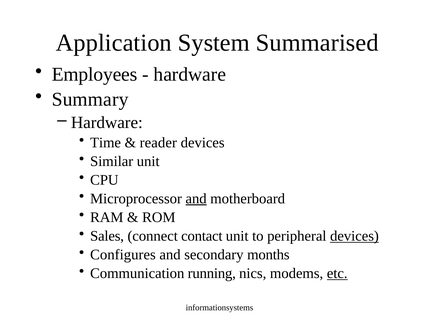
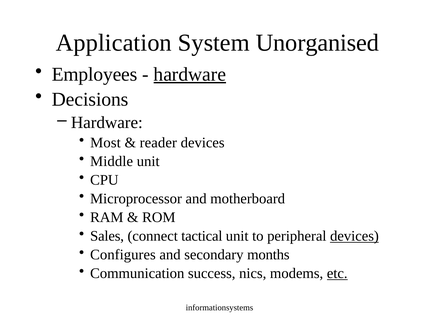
Summarised: Summarised -> Unorganised (317, 43)
hardware underline: none -> present (190, 74)
Summary: Summary -> Decisions (90, 99)
Time: Time -> Most (105, 143)
Similar: Similar -> Middle (112, 161)
and underline: present -> none (196, 199)
contact: contact -> tactical (202, 236)
running: running -> success (212, 274)
